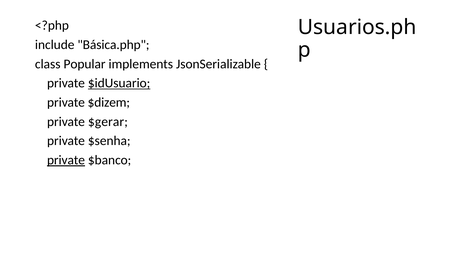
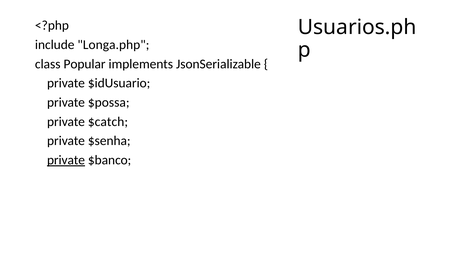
Básica.php: Básica.php -> Longa.php (113, 45)
$idUsuario underline: present -> none (119, 83)
$dizem: $dizem -> $possa (109, 102)
$gerar: $gerar -> $catch (108, 122)
